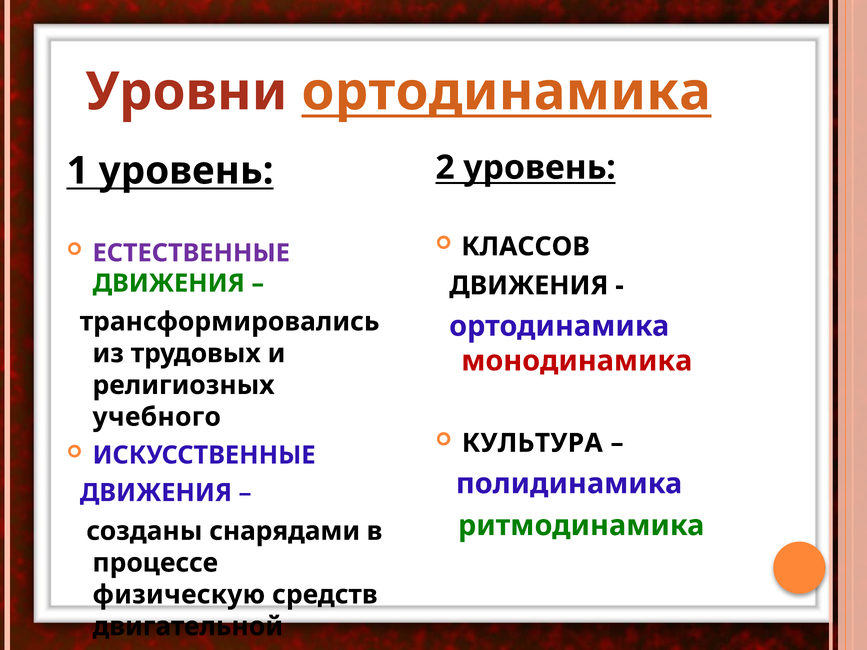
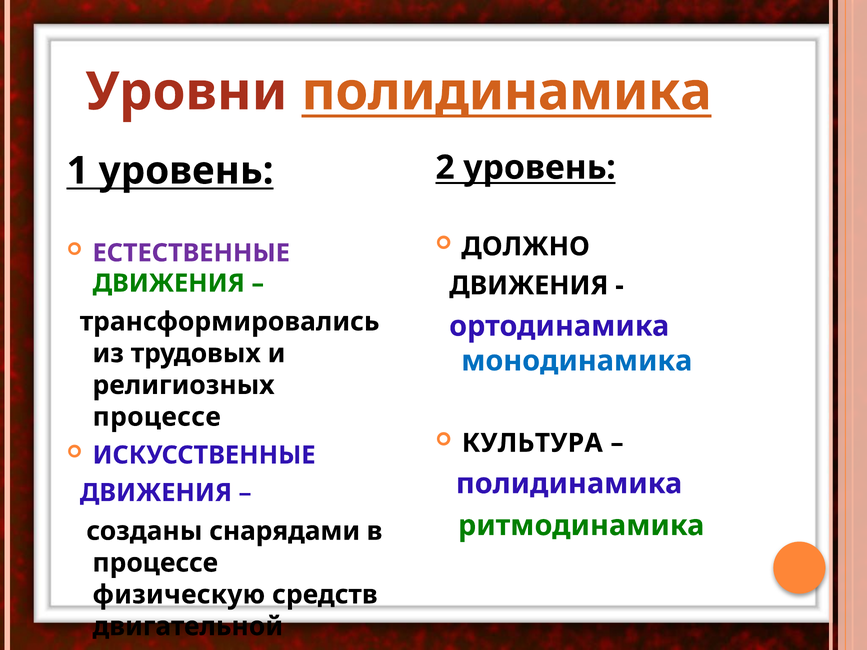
Уровни ортодинамика: ортодинамика -> полидинамика (507, 92)
КЛАССОВ: КЛАССОВ -> ДОЛЖНО (526, 247)
монодинамика colour: red -> blue (577, 361)
учебного: учебного -> процессе (157, 417)
